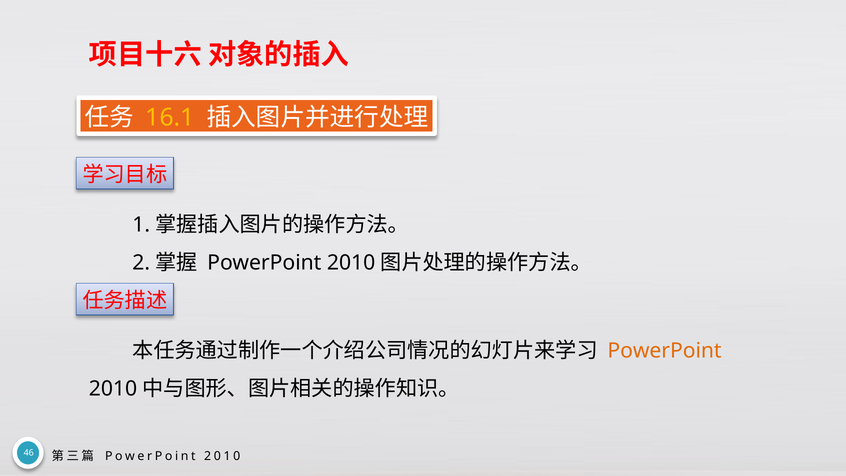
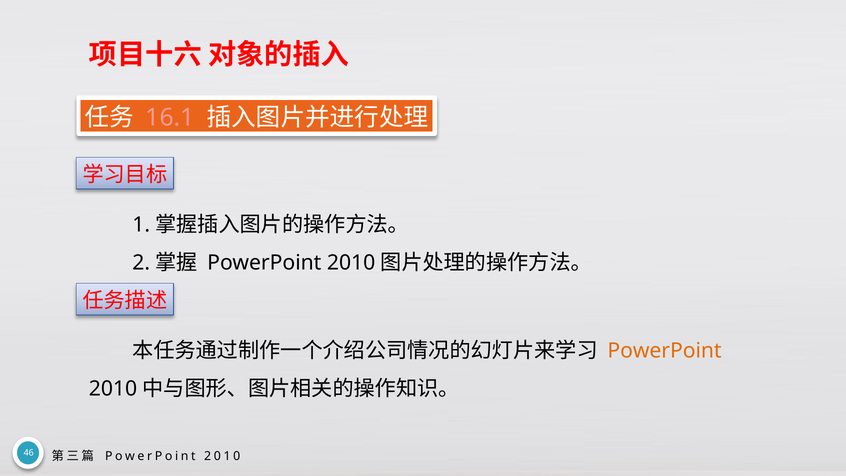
16.1 colour: yellow -> pink (170, 118)
